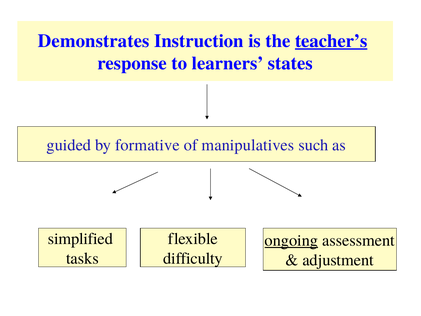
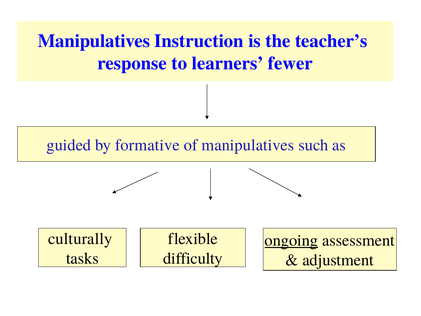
Demonstrates: Demonstrates -> Manipulatives (94, 41)
teacher’s underline: present -> none (331, 41)
states: states -> fewer (290, 63)
simplified: simplified -> culturally (80, 239)
